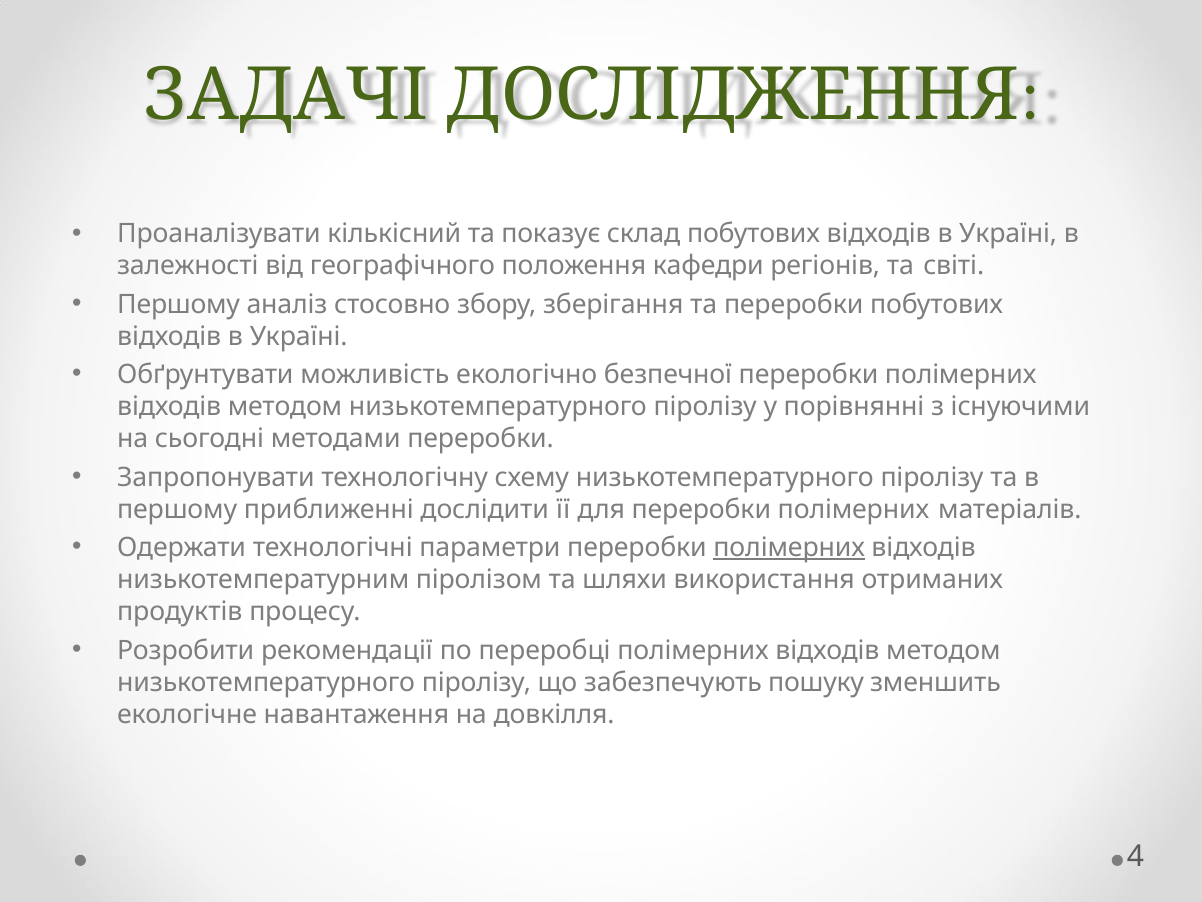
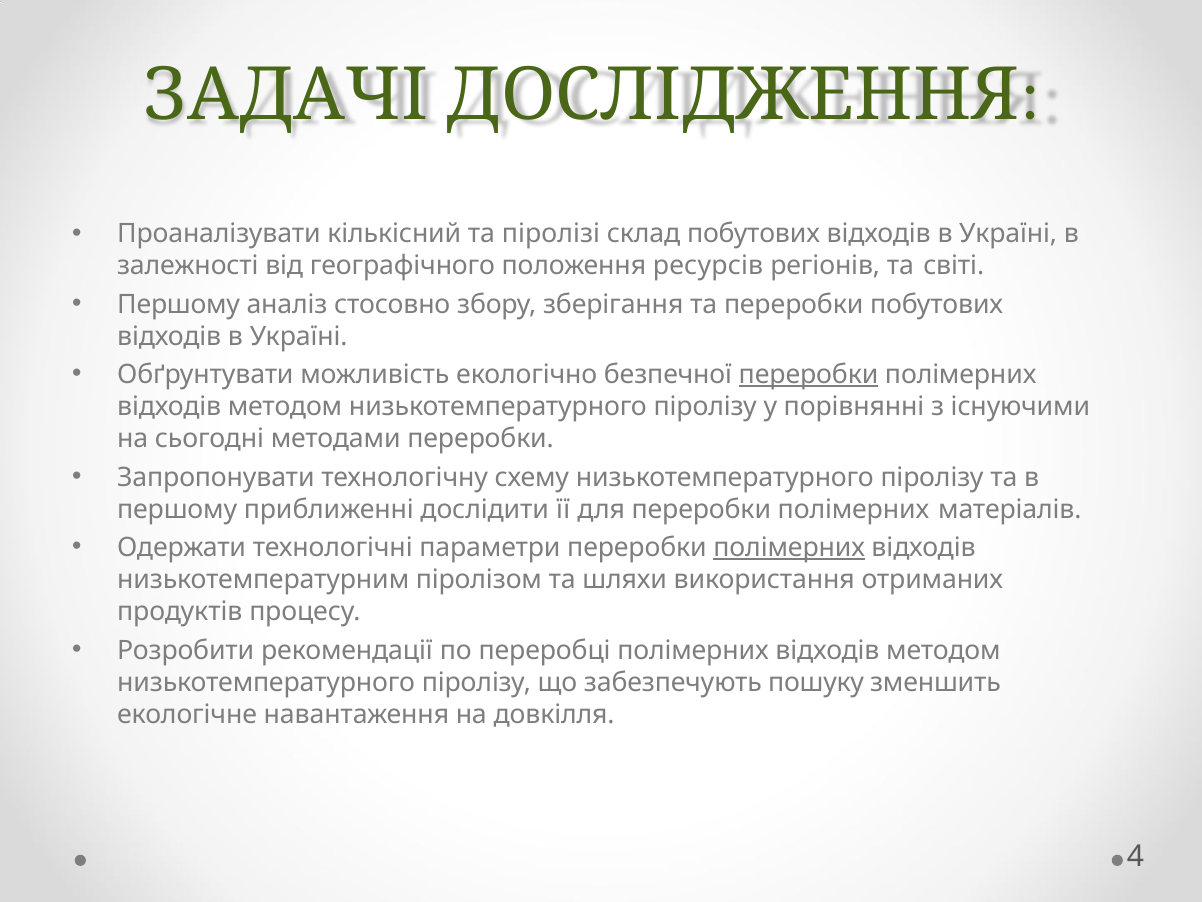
показує: показує -> піролізі (551, 234)
кафедри: кафедри -> ресурсів (708, 266)
переробки underline: none -> present (809, 375)
